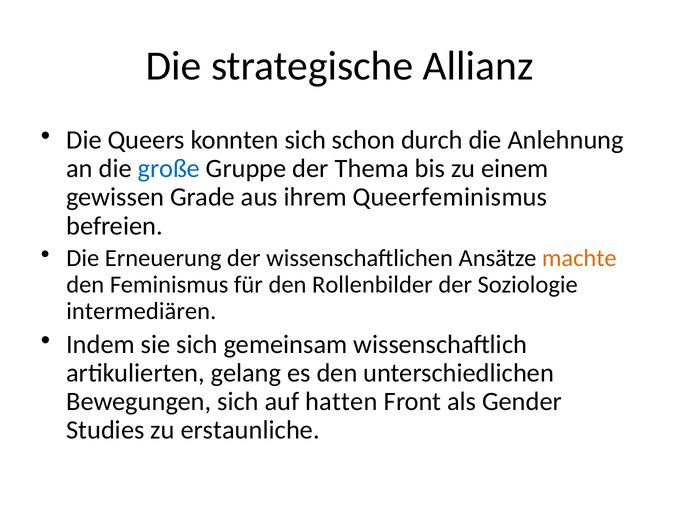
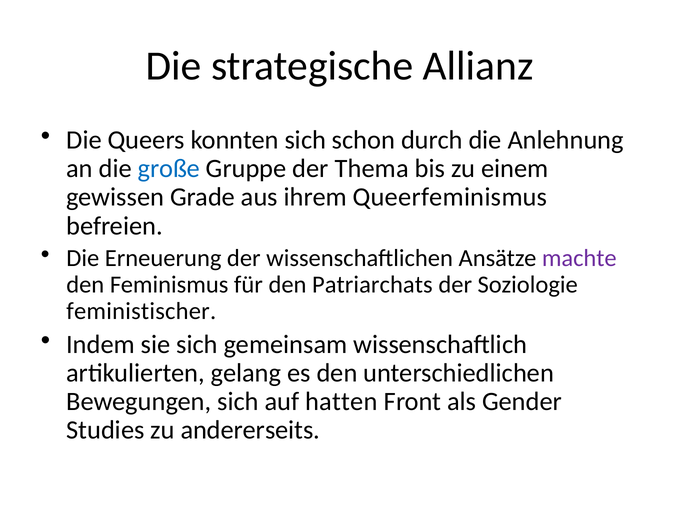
machte colour: orange -> purple (579, 258)
Rollenbilder: Rollenbilder -> Patriarchats (372, 285)
intermediären: intermediären -> feministischer (141, 311)
erstaunliche: erstaunliche -> andererseits (250, 430)
